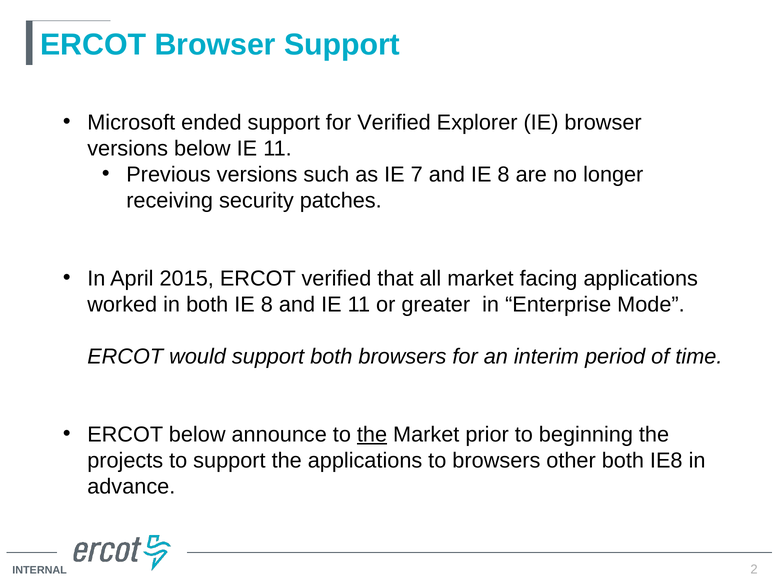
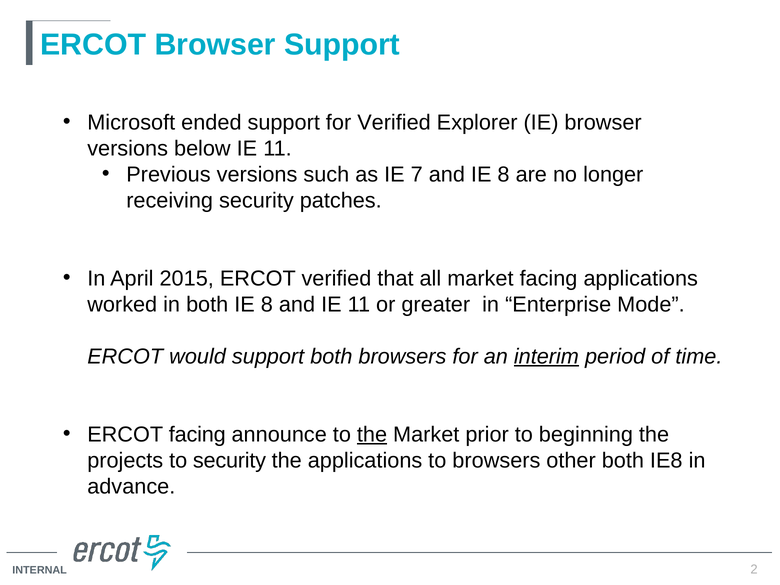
interim underline: none -> present (546, 356)
ERCOT below: below -> facing (197, 434)
to support: support -> security (230, 461)
